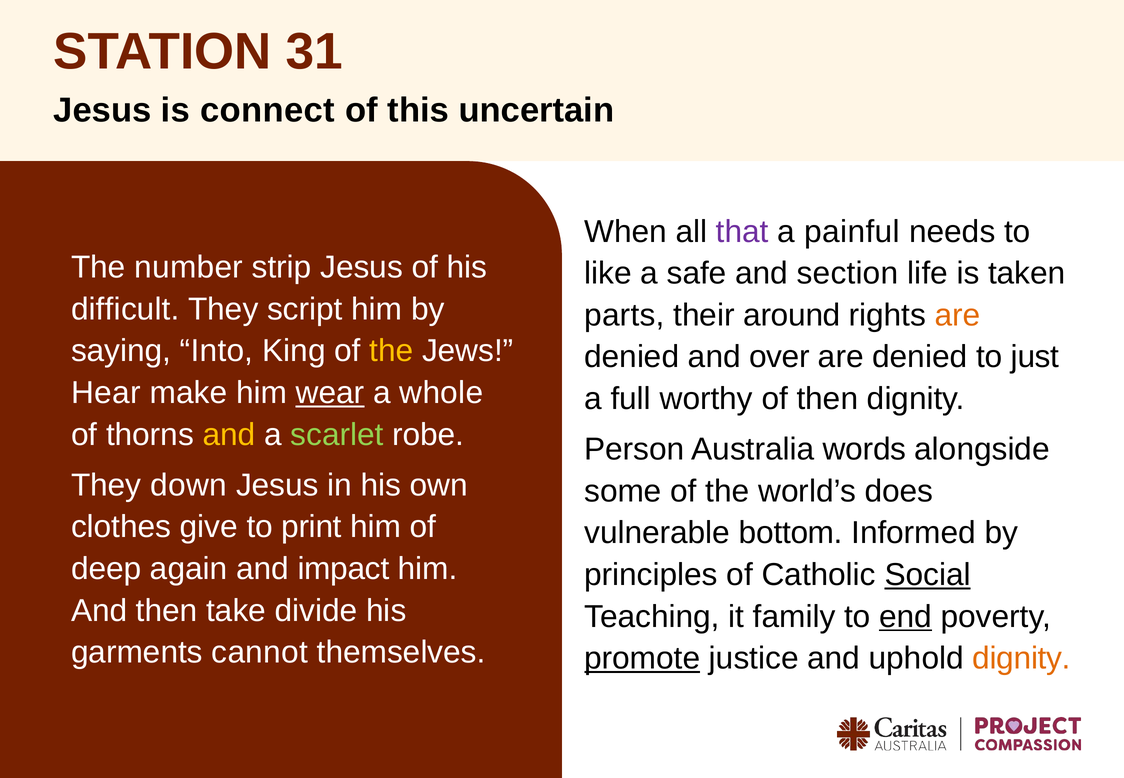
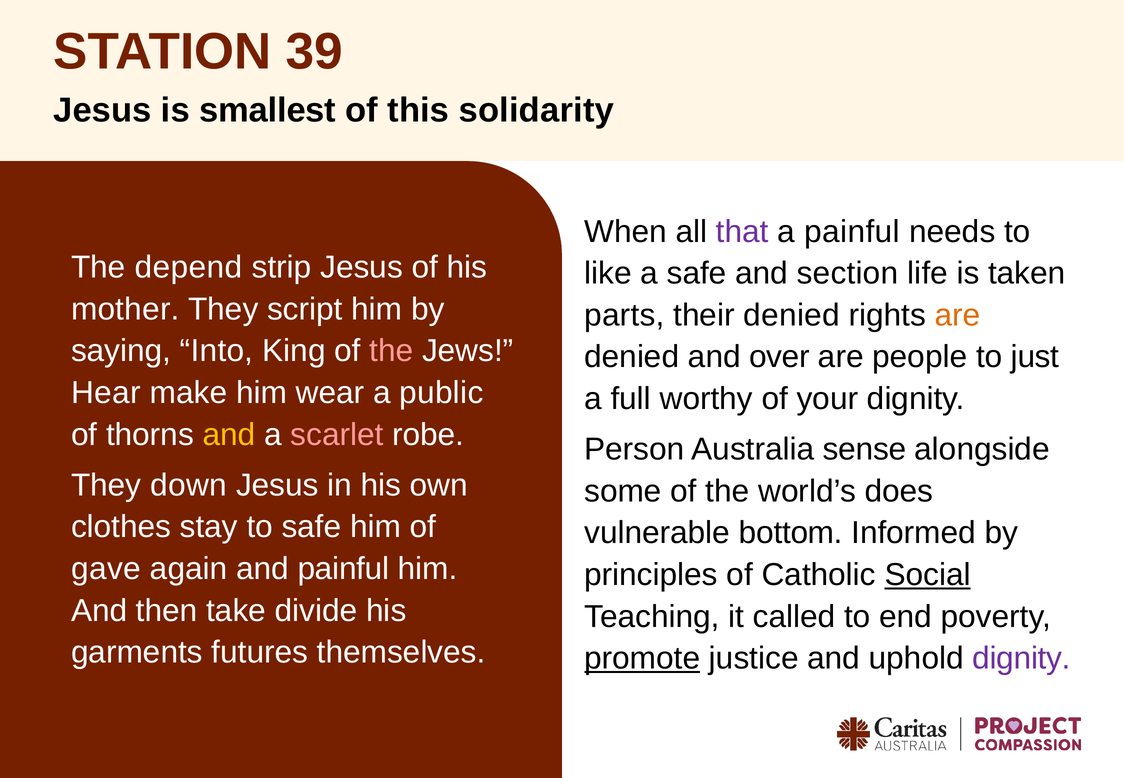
31: 31 -> 39 (314, 52)
connect: connect -> smallest (268, 110)
uncertain: uncertain -> solidarity (536, 110)
number: number -> depend (189, 267)
difficult: difficult -> mother (125, 309)
their around: around -> denied (792, 315)
the colour: yellow -> pink (391, 351)
denied: denied -> people (920, 357)
wear underline: present -> none (330, 393)
whole: whole -> public (441, 393)
of then: then -> your (827, 399)
scarlet colour: light green -> pink (337, 435)
words: words -> sense (865, 449)
give: give -> stay (209, 527)
to print: print -> safe (311, 527)
deep: deep -> gave (106, 569)
and impact: impact -> painful (343, 569)
family: family -> called (794, 617)
end underline: present -> none (906, 617)
cannot: cannot -> futures (260, 652)
dignity colour: orange -> purple (1022, 659)
